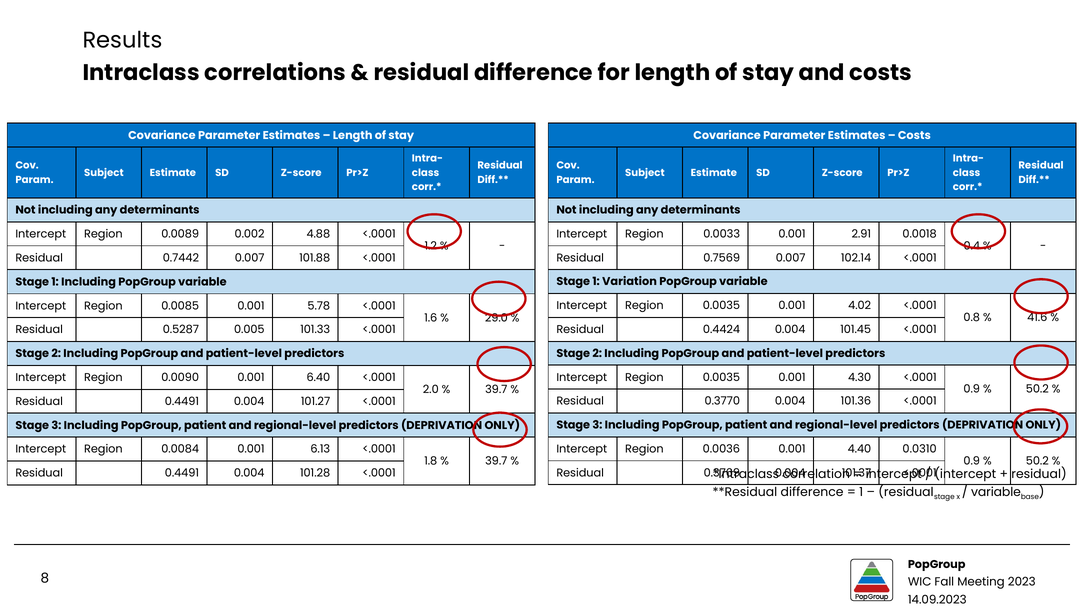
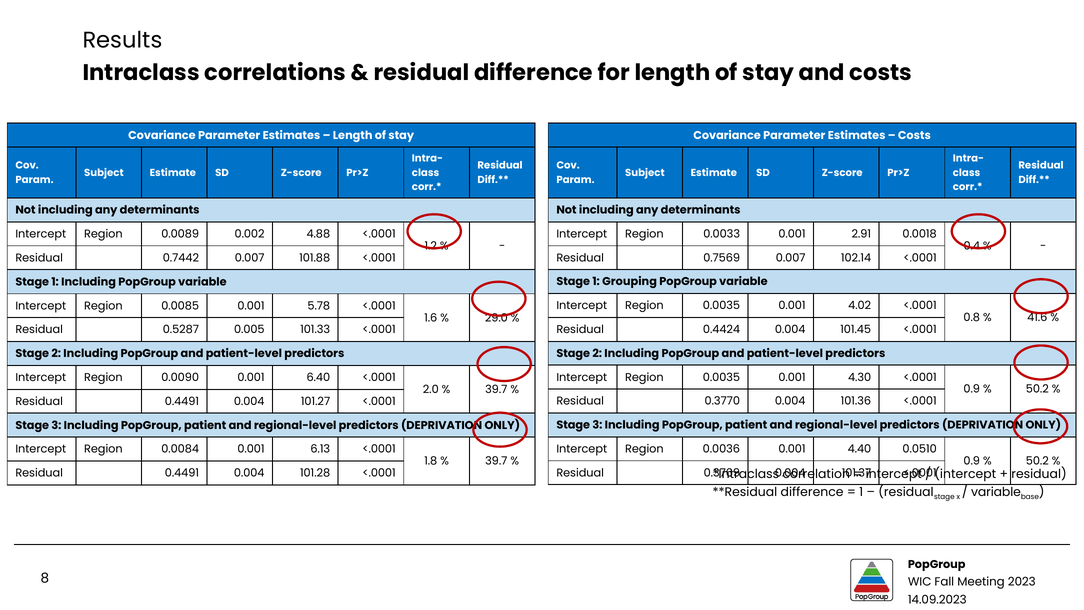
Variation: Variation -> Grouping (630, 282)
0.0310: 0.0310 -> 0.0510 (920, 449)
